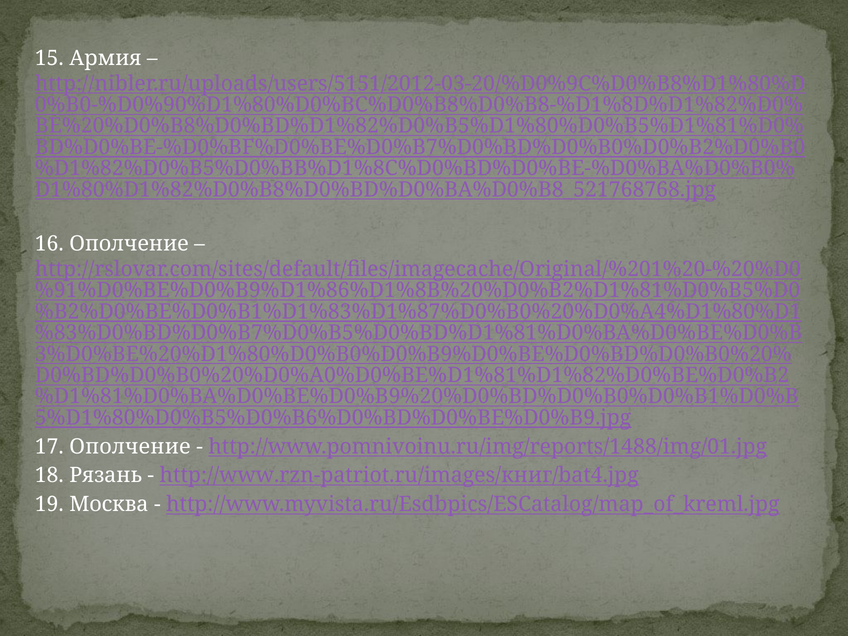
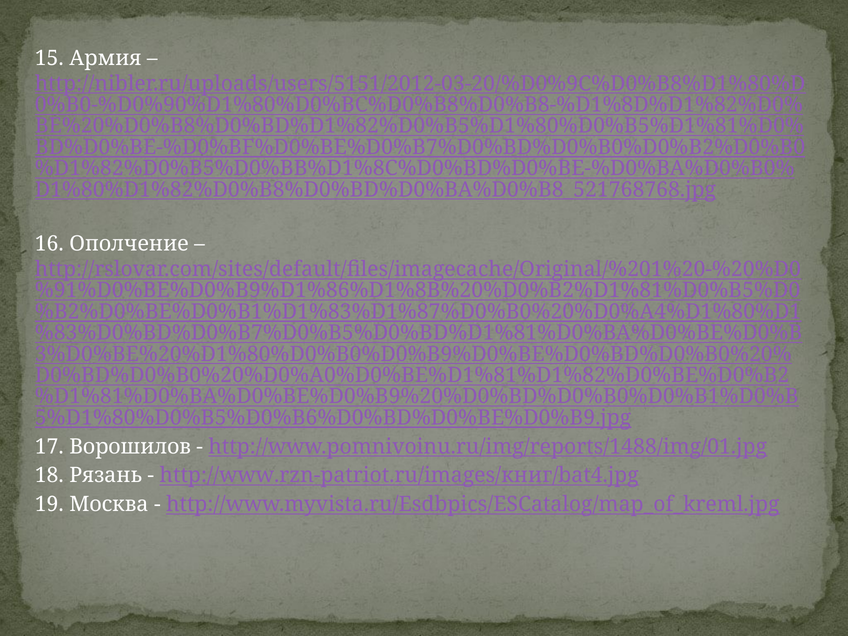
17 Ополчение: Ополчение -> Ворошилов (130, 447)
